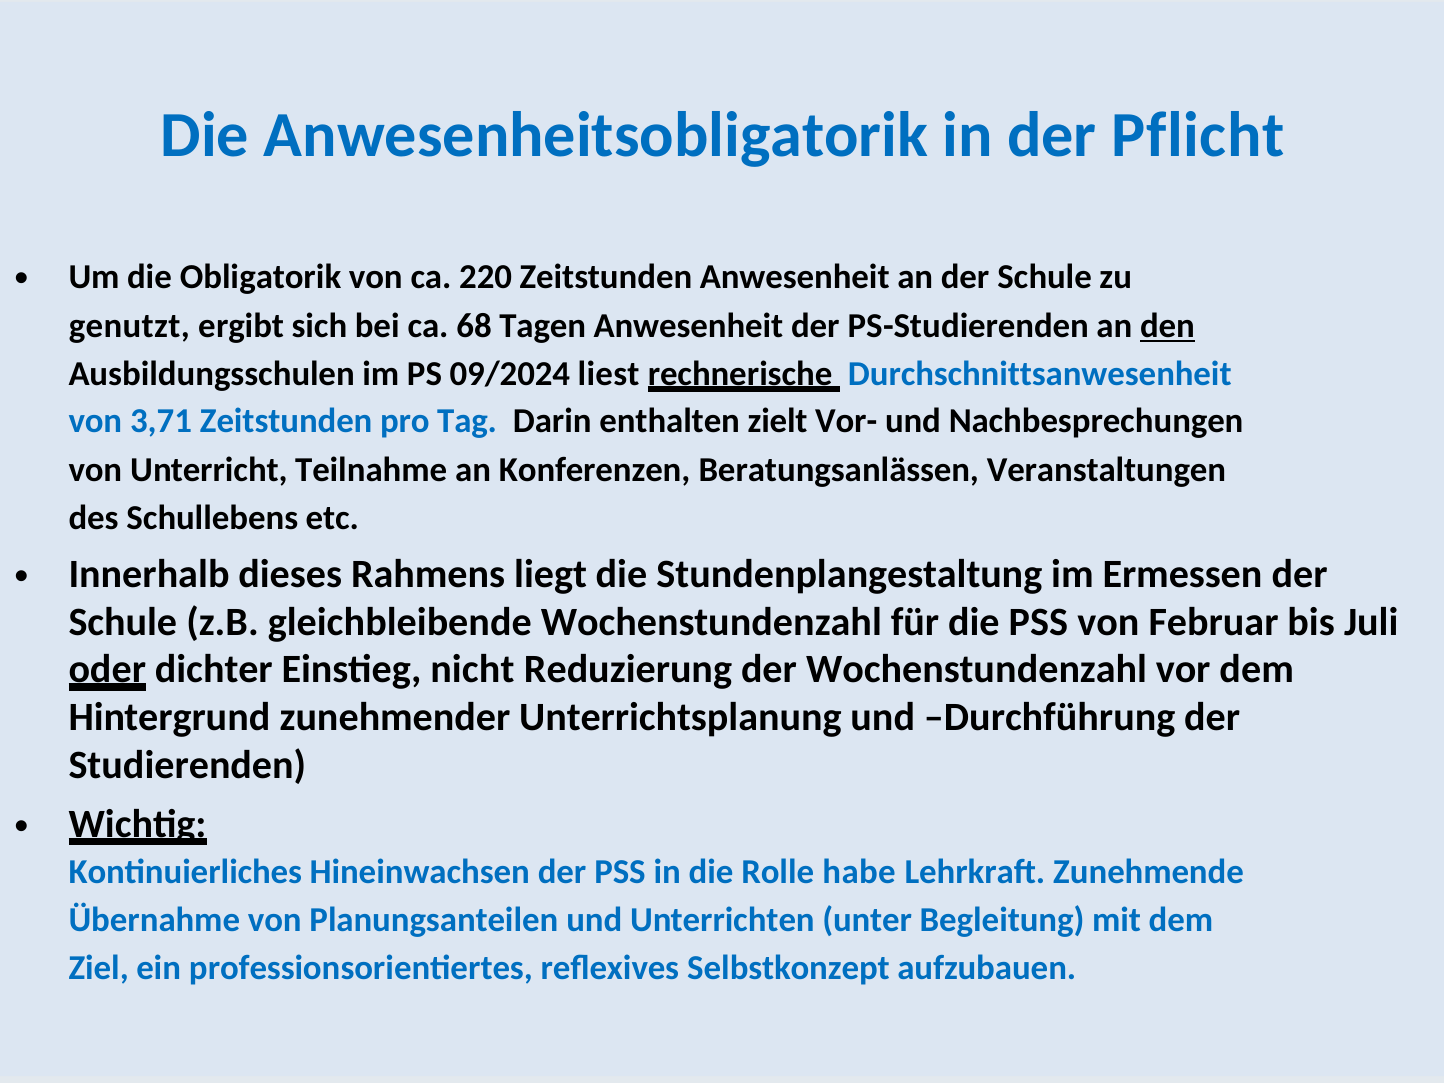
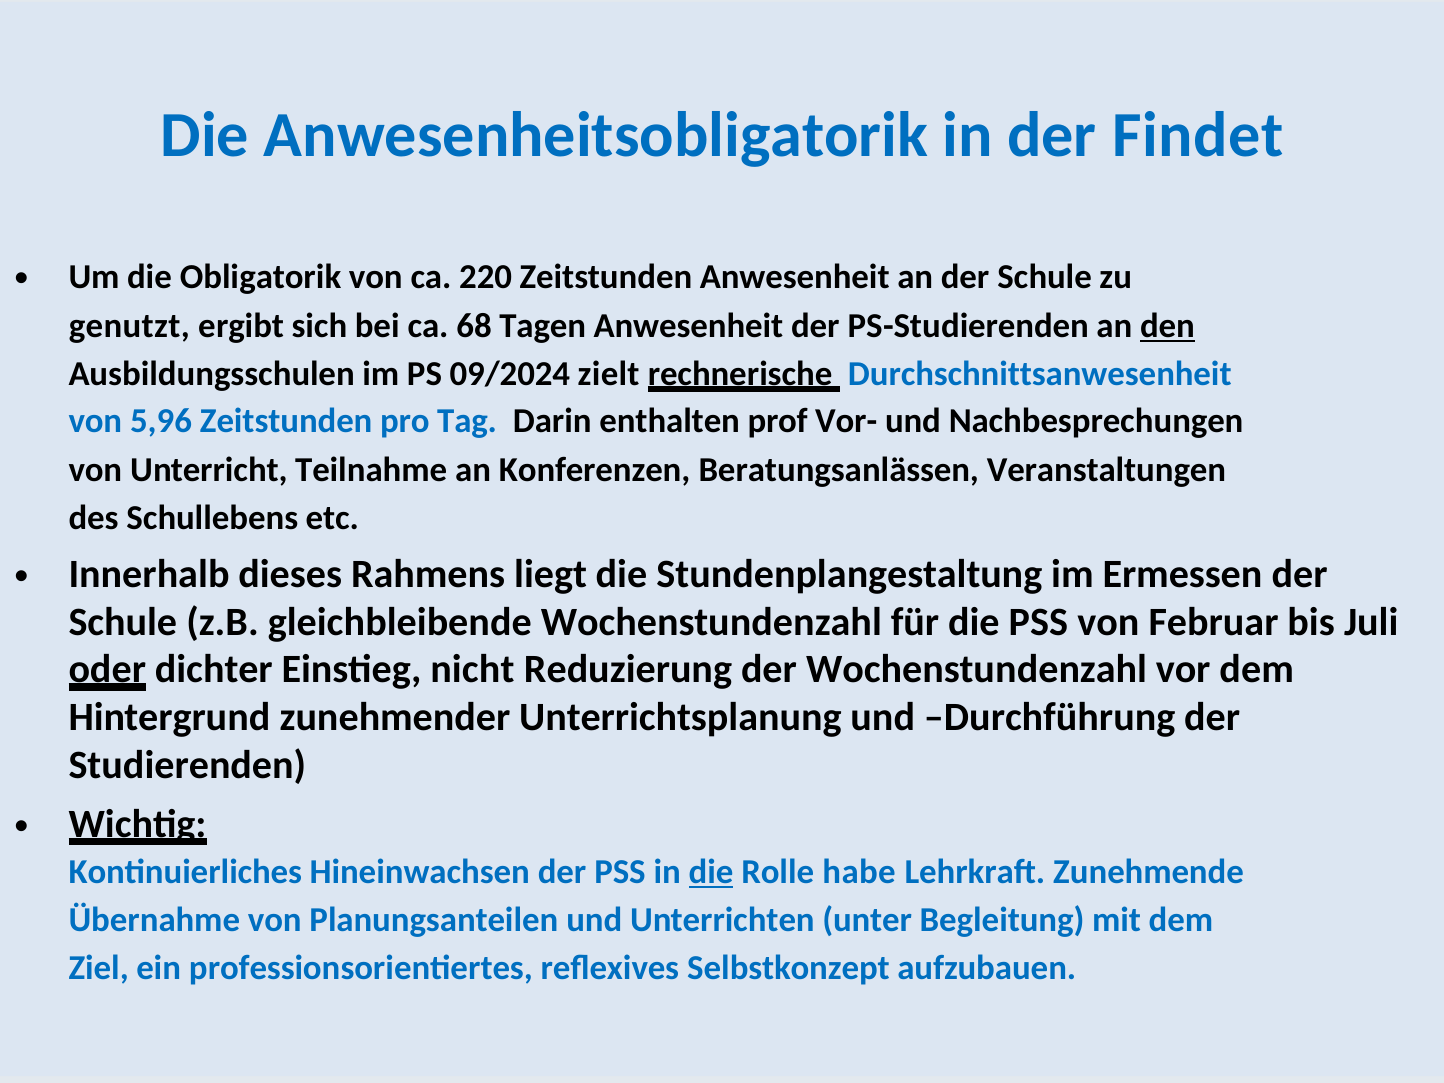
Pflicht: Pflicht -> Findet (1198, 135)
liest: liest -> zielt (609, 374)
3,71: 3,71 -> 5,96 (161, 421)
zielt: zielt -> prof (778, 421)
die underline: none -> present (711, 872)
